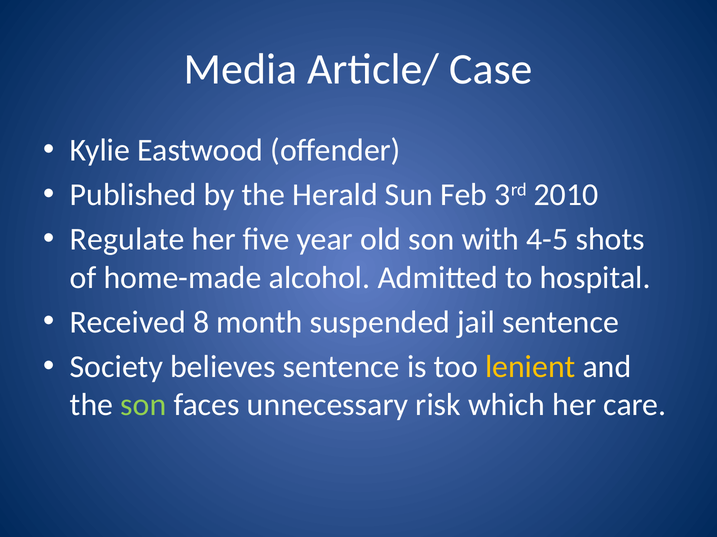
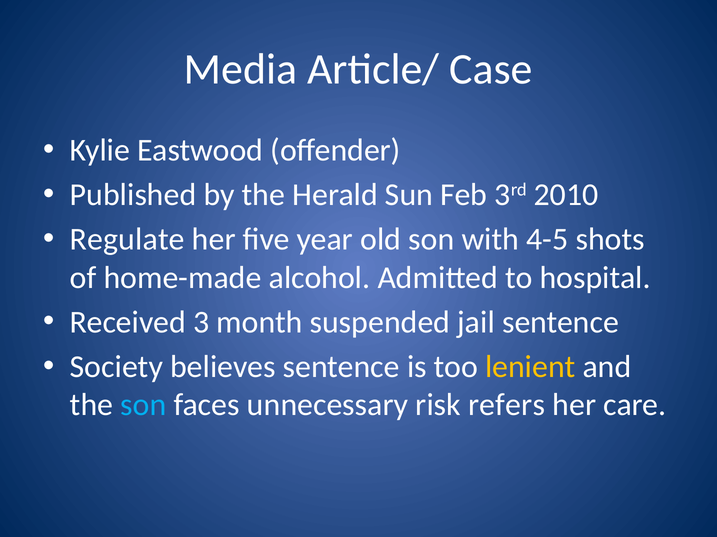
8: 8 -> 3 (201, 323)
son colour: light green -> light blue (143, 405)
which: which -> refers (507, 405)
